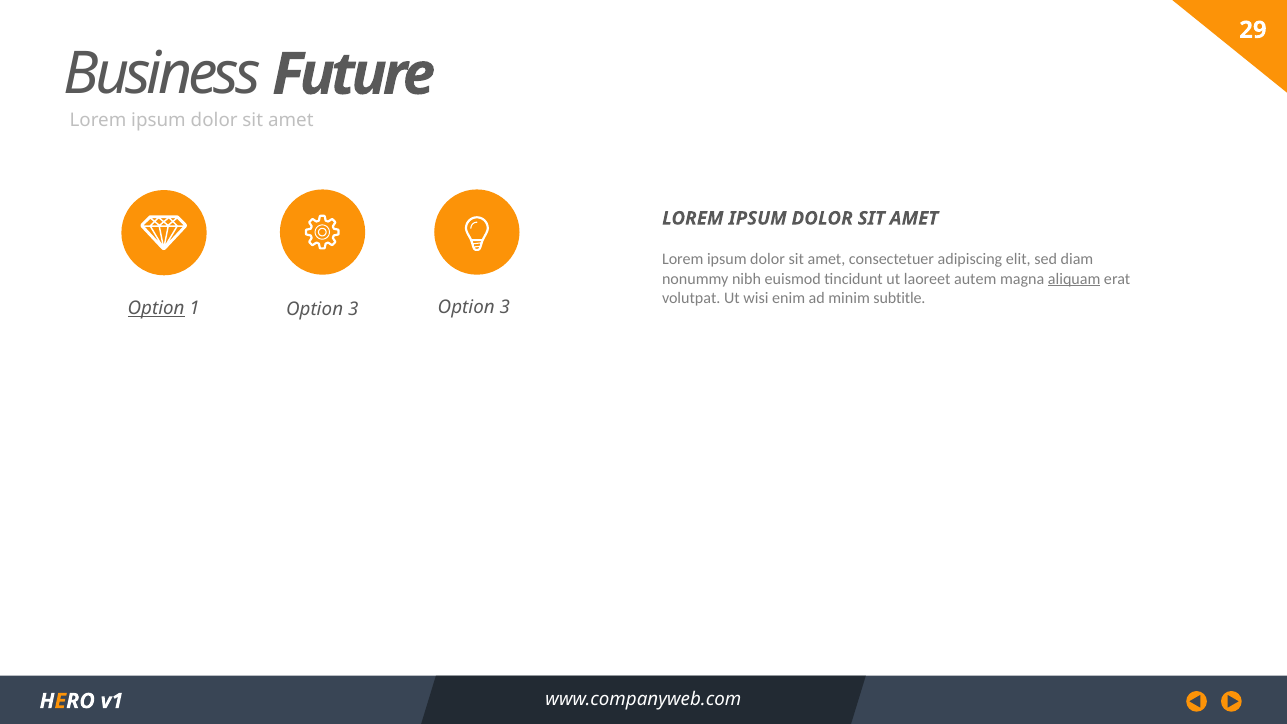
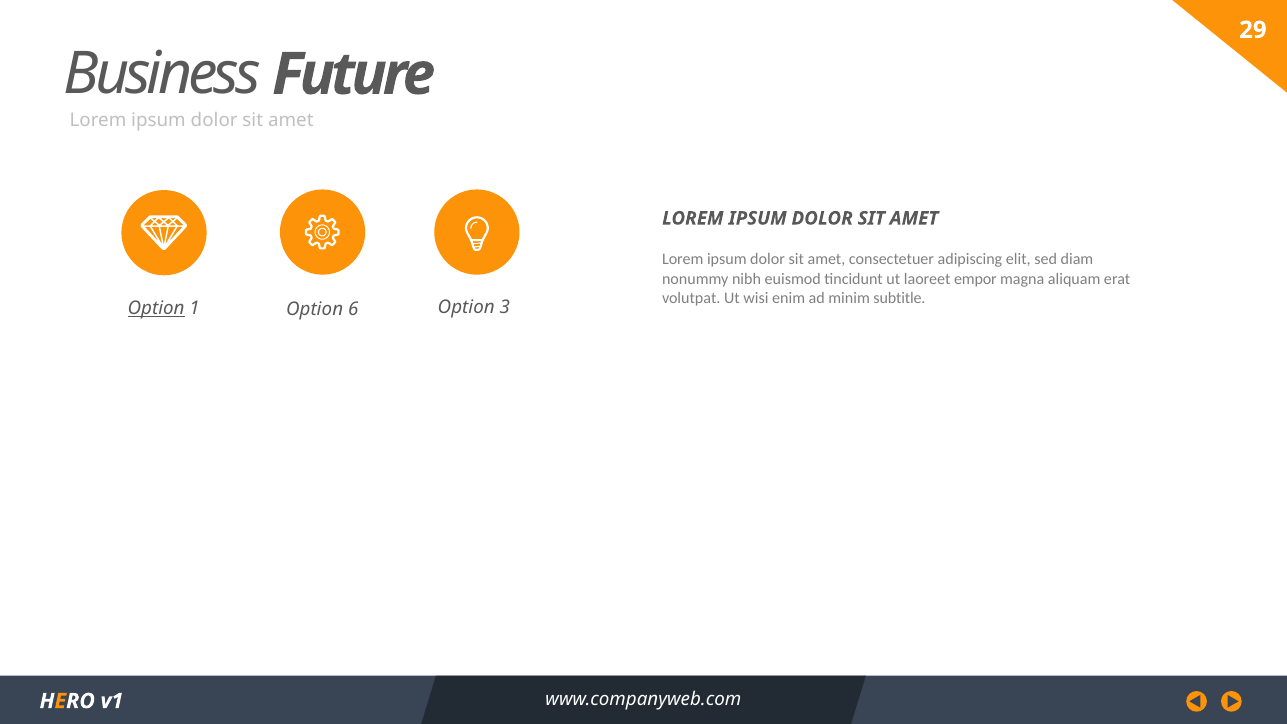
autem: autem -> empor (975, 279)
aliquam underline: present -> none (1074, 279)
1 Option 3: 3 -> 6 (353, 309)
